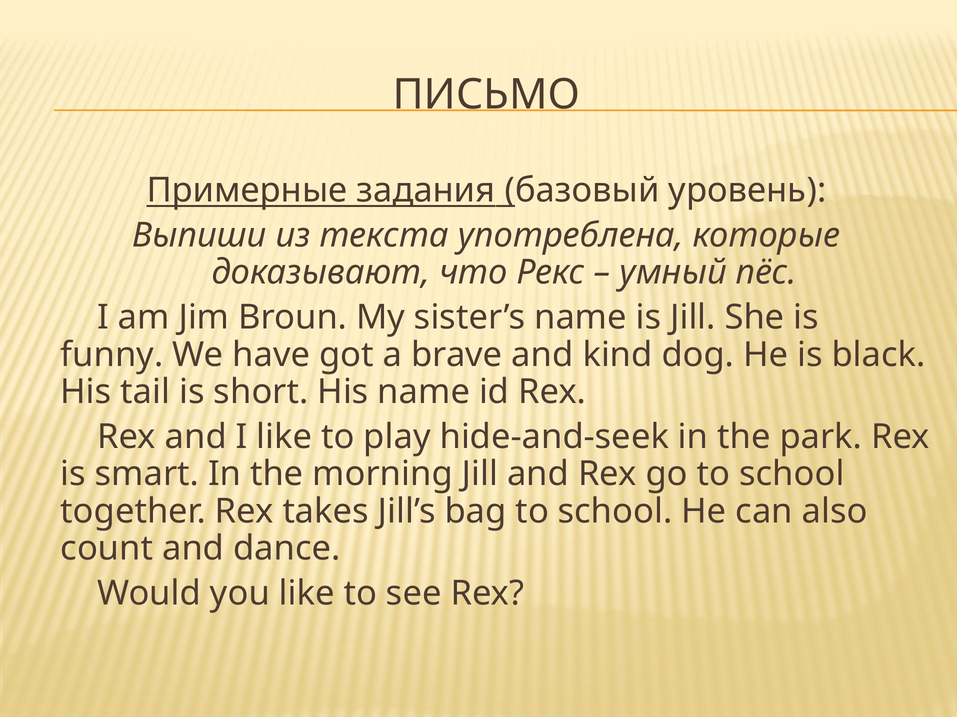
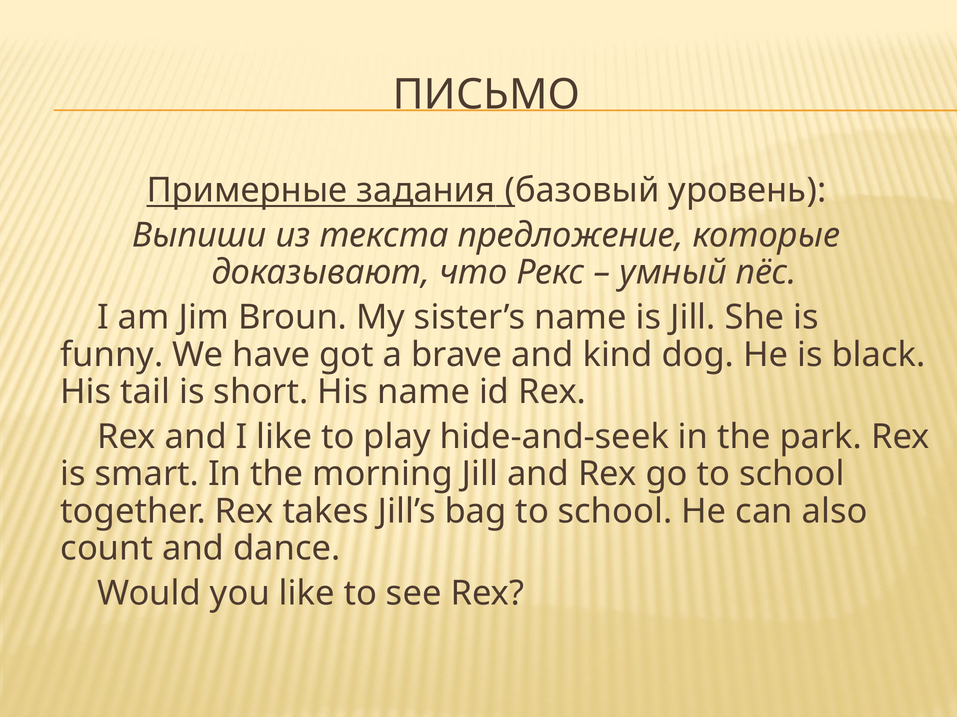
употреблена: употреблена -> предложение (571, 235)
